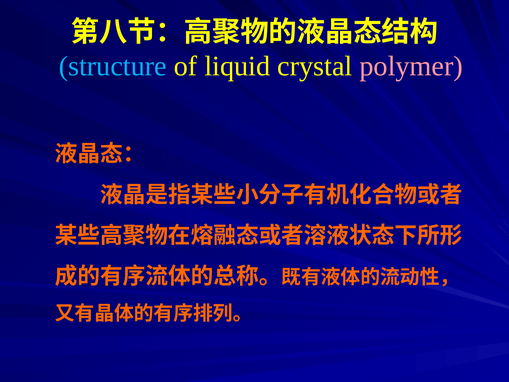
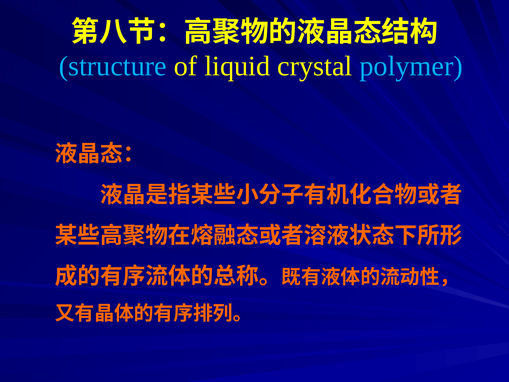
polymer colour: pink -> light blue (411, 66)
